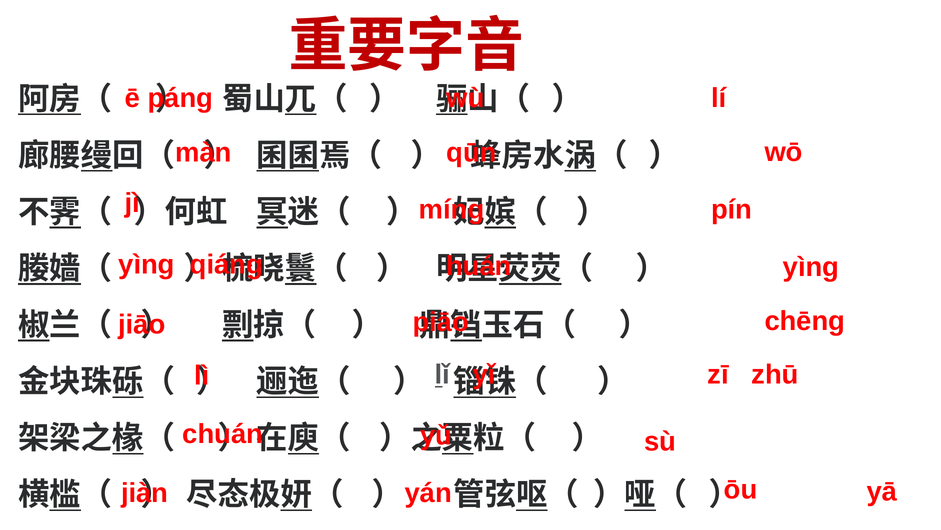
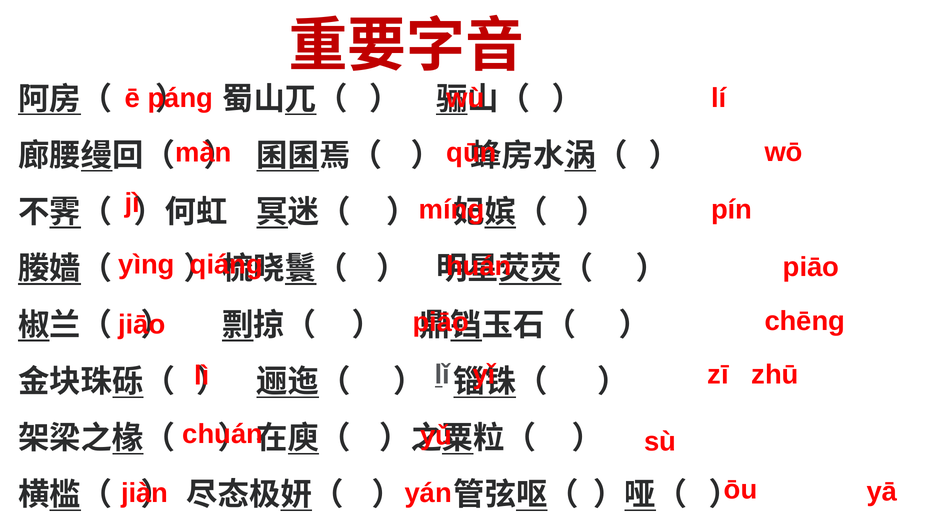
yìng: yìng -> piāo (811, 267)
